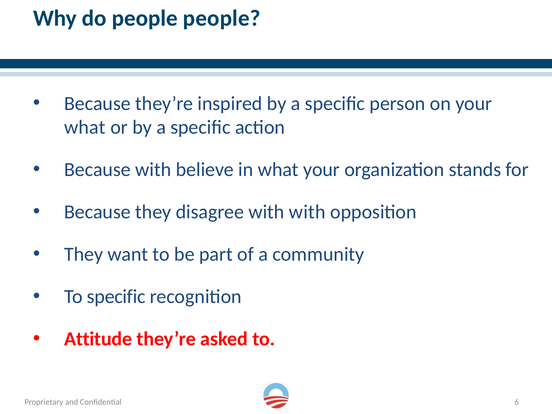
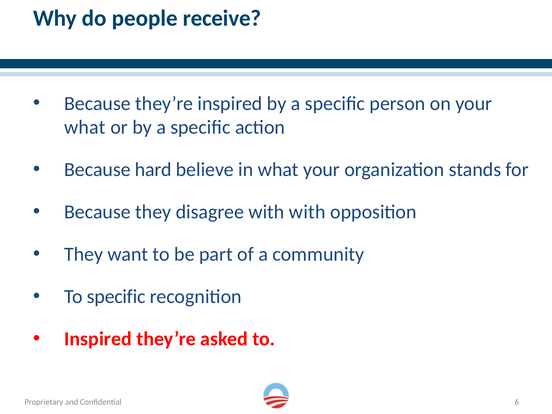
people people: people -> receive (222, 18)
Because with: with -> hard (153, 170)
Attitude: Attitude -> Inspired (98, 339)
